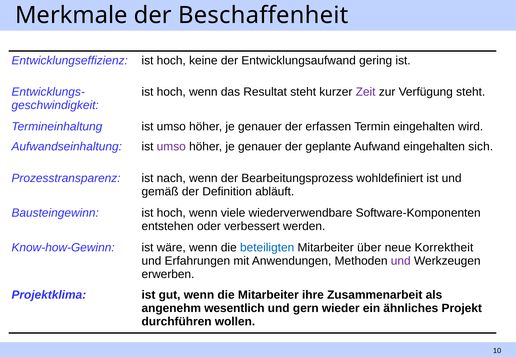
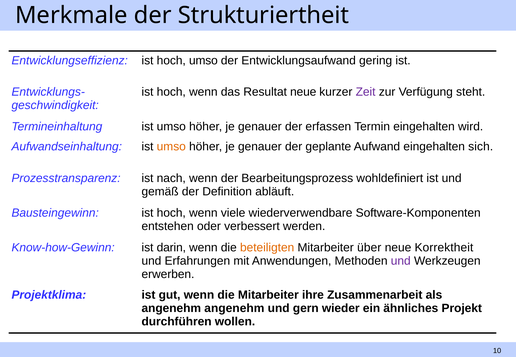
Beschaffenheit: Beschaffenheit -> Strukturiertheit (263, 15)
hoch keine: keine -> umso (203, 61)
Resultat steht: steht -> neue (303, 92)
umso colour: purple -> orange (171, 147)
wäre: wäre -> darin (171, 248)
beteiligten colour: blue -> orange (267, 248)
angenehm wesentlich: wesentlich -> angenehm (234, 309)
